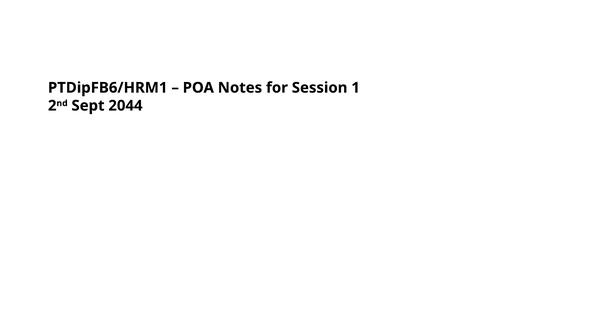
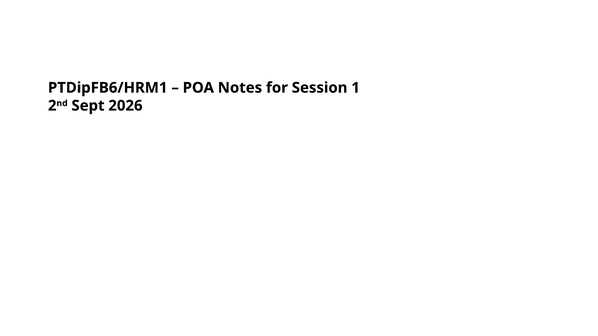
2044: 2044 -> 2026 (125, 106)
